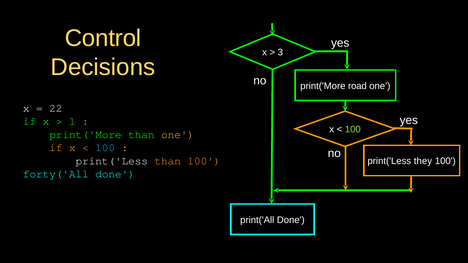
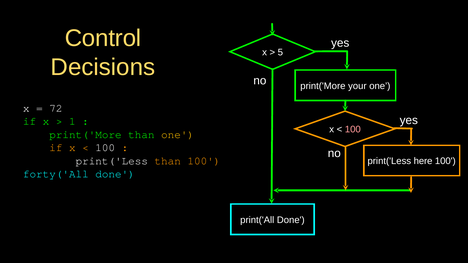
3: 3 -> 5 (280, 52)
road: road -> your (357, 86)
22: 22 -> 72 (56, 108)
100 colour: light green -> pink (353, 130)
100 colour: light blue -> white (105, 148)
they: they -> here (423, 161)
